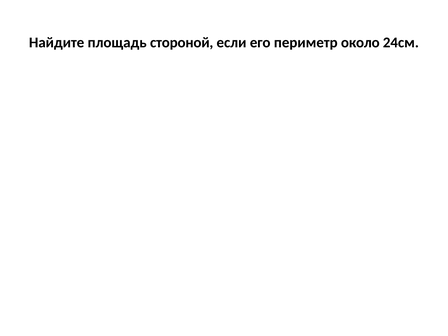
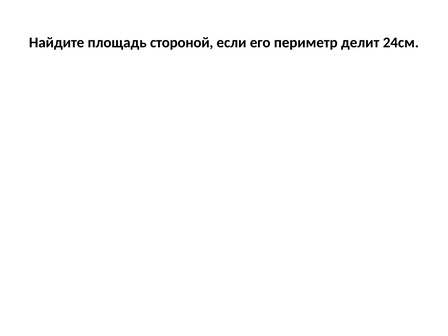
около: около -> делит (360, 42)
